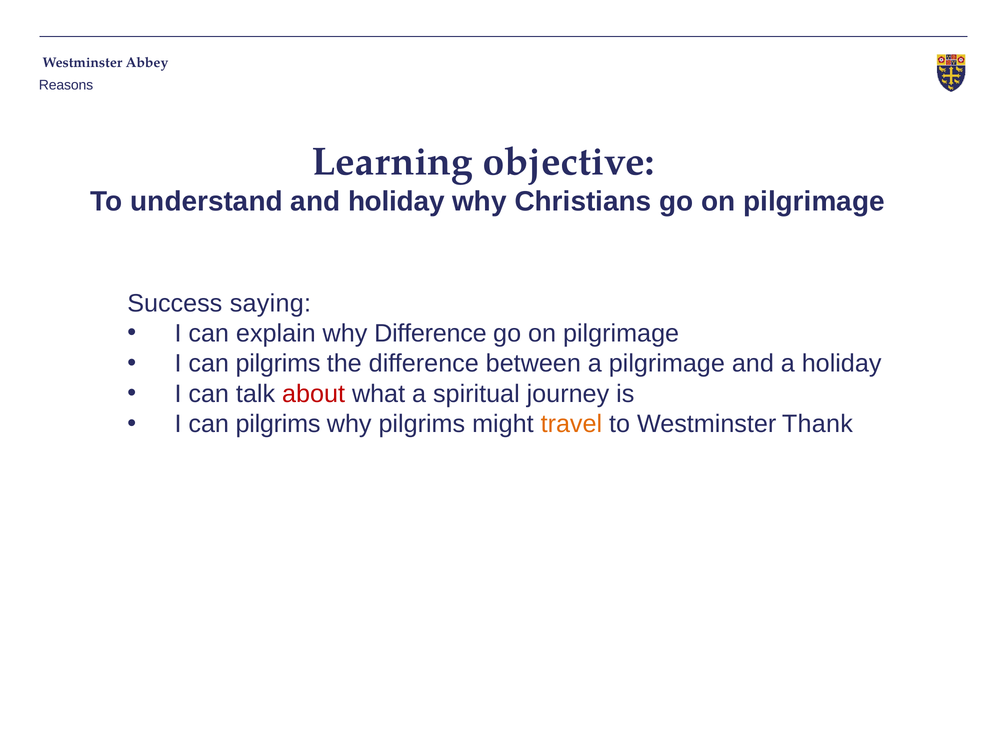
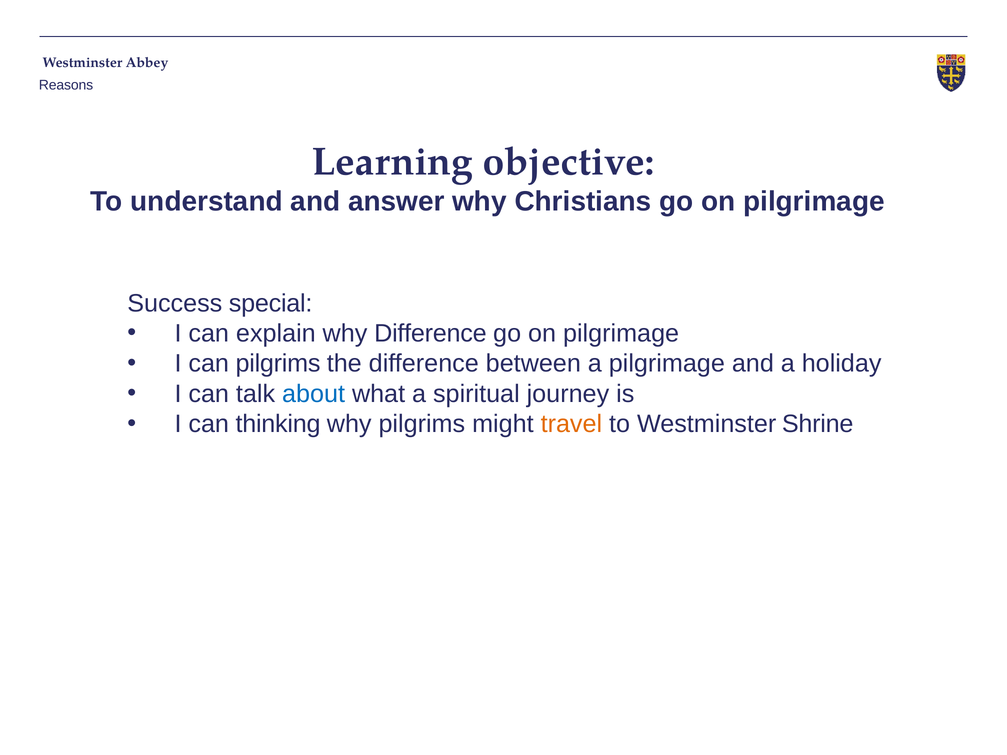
and holiday: holiday -> answer (396, 202)
saying: saying -> special (271, 303)
about colour: red -> blue (314, 394)
pilgrims: pilgrims -> thinking (278, 424)
Thank: Thank -> Shrine (818, 424)
